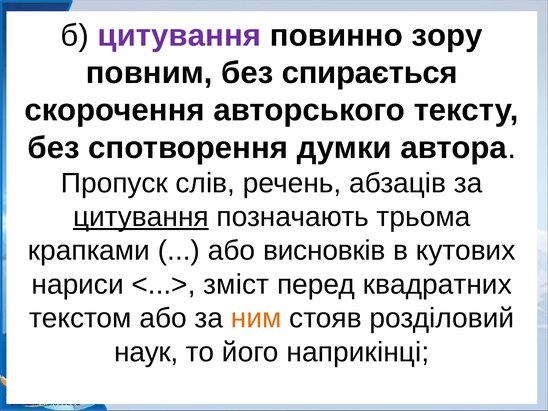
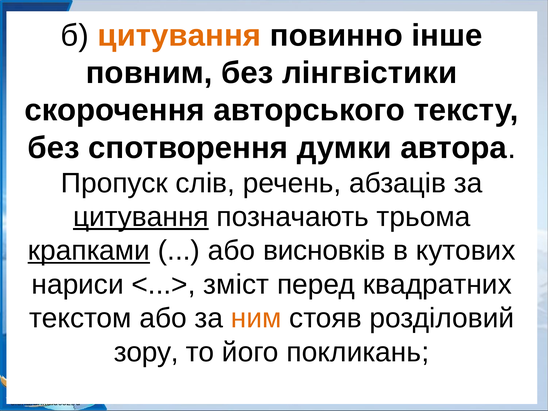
цитування colour: purple -> orange (179, 35)
зору: зору -> інше (447, 35)
спирається: спирається -> лінгвістики (370, 73)
крапками underline: none -> present (89, 251)
наук: наук -> зору (146, 352)
наприкінці: наприкінці -> покликань (358, 352)
